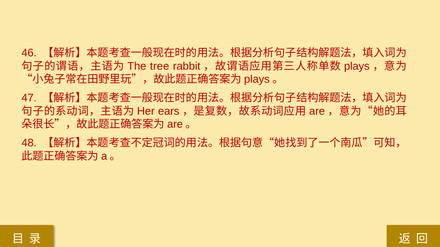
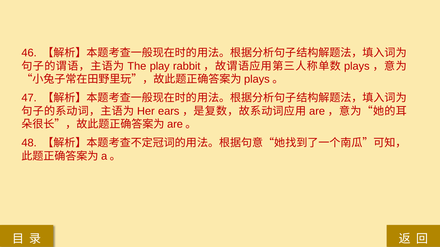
tree: tree -> play (160, 66)
